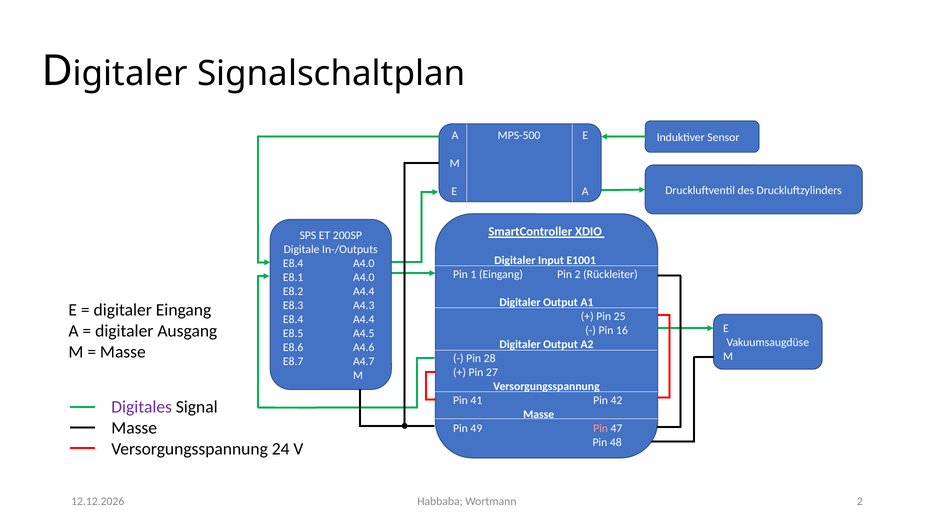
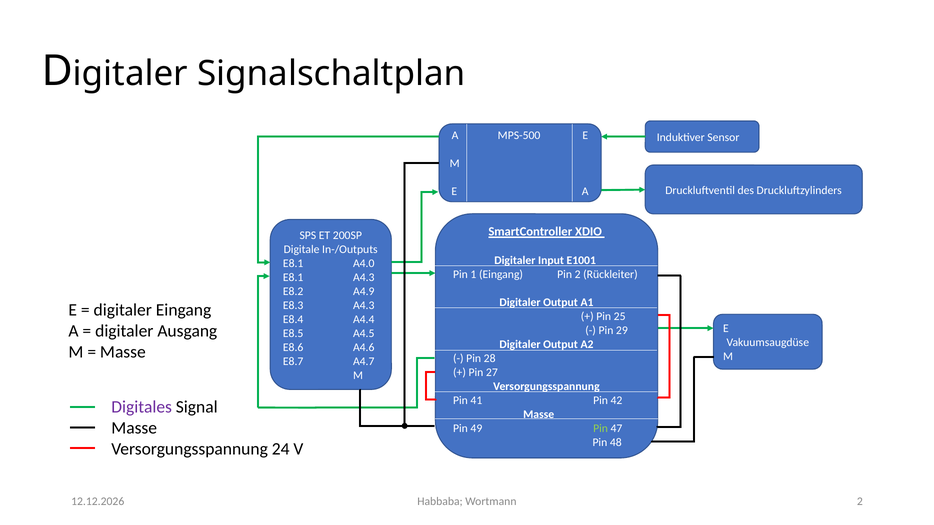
E8.4: E8.4 -> E8.1 (293, 263)
E8.1 A4.0: A4.0 -> A4.3 (364, 277)
E8.2 A4.4: A4.4 -> A4.9 (364, 291)
16: 16 -> 29 (622, 330)
Pin colour: pink -> light green (601, 429)
